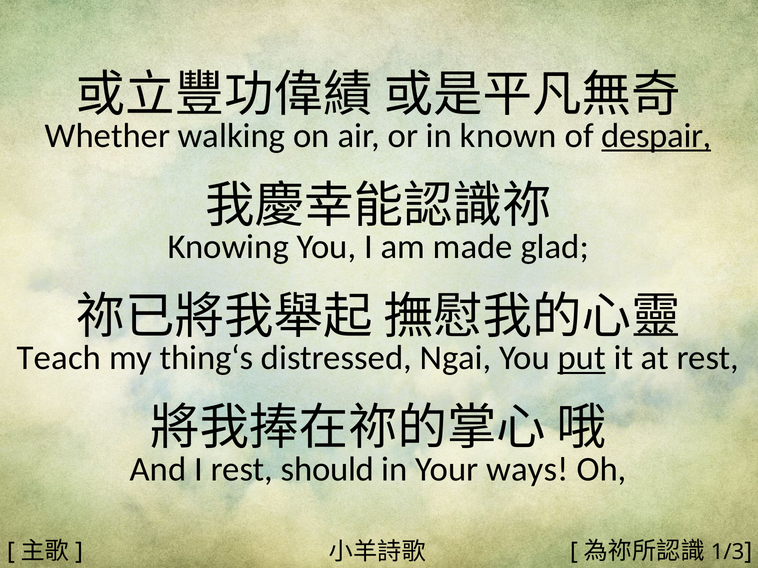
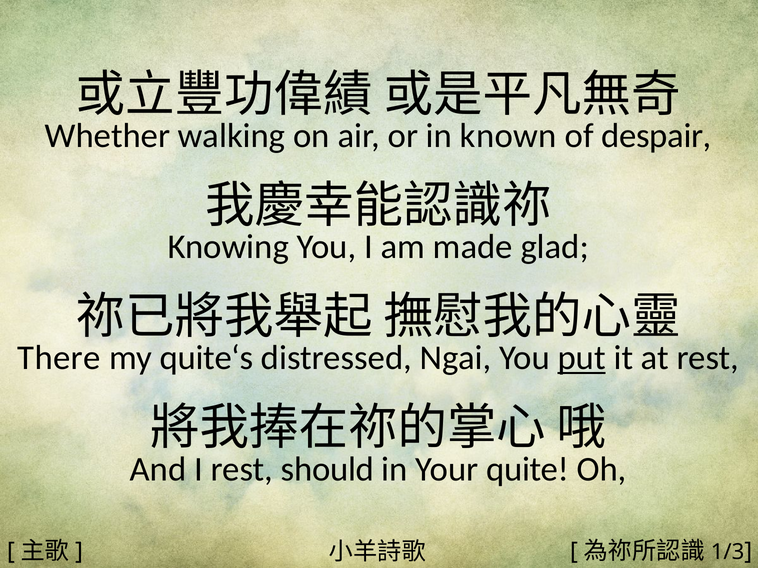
despair underline: present -> none (657, 136)
Teach: Teach -> There (59, 358)
thing‘s: thing‘s -> quite‘s (207, 358)
ways: ways -> quite (528, 469)
